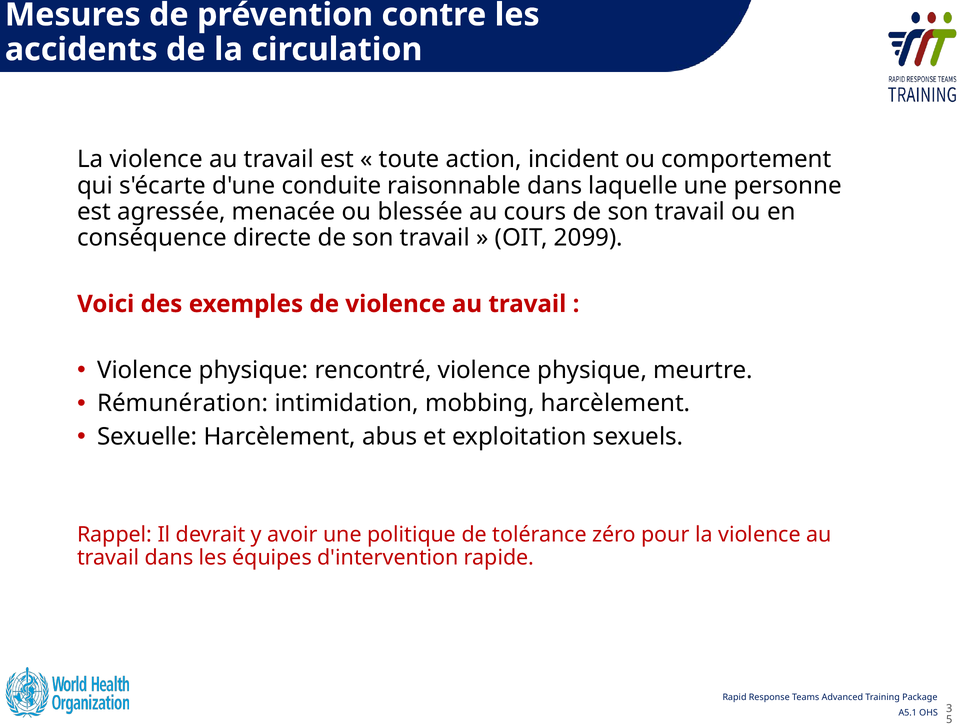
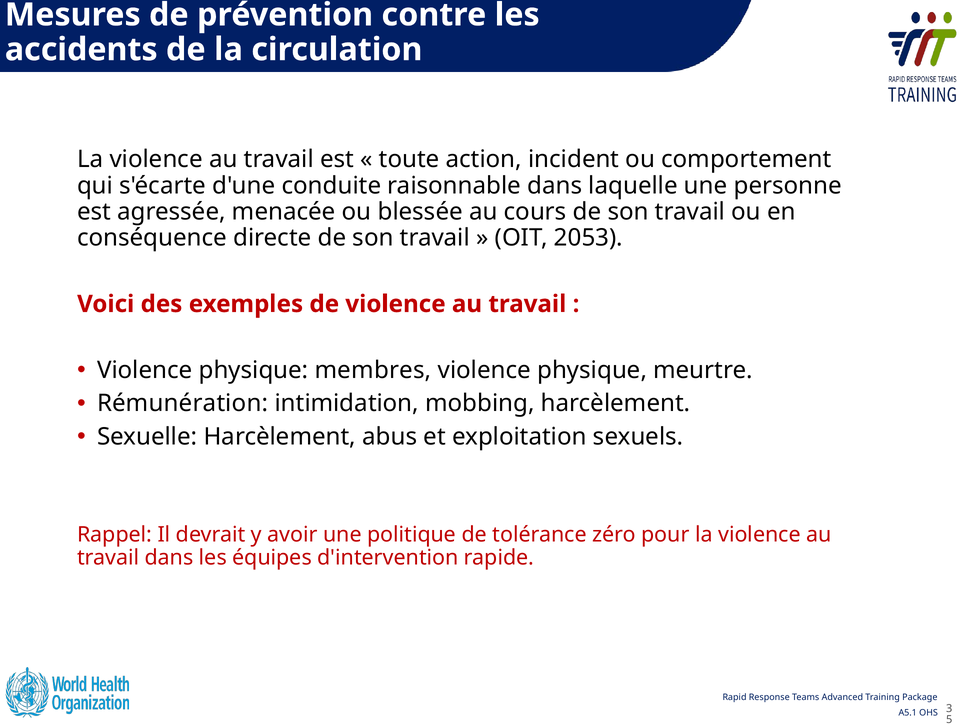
2099: 2099 -> 2053 (588, 238)
rencontré: rencontré -> membres (373, 370)
